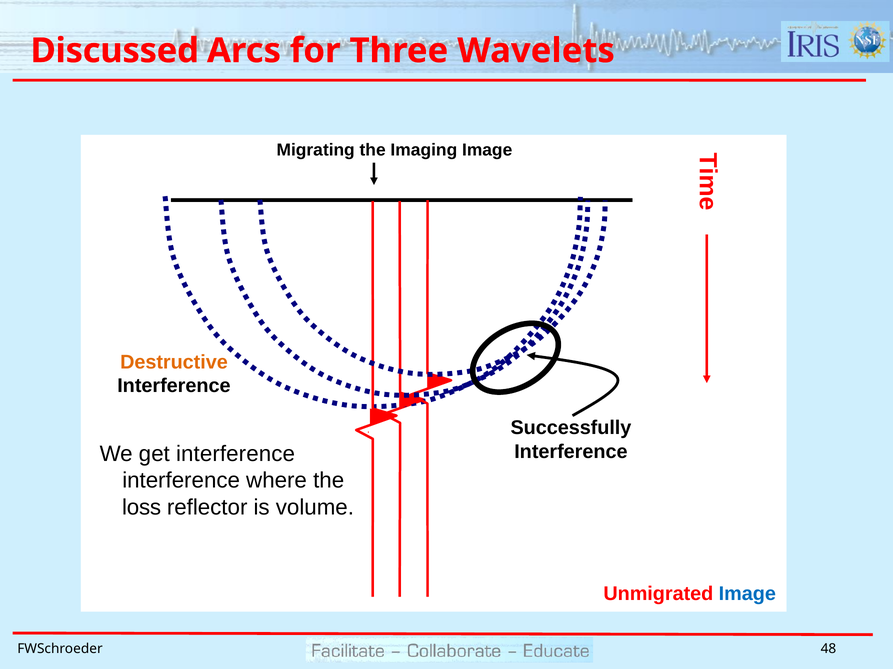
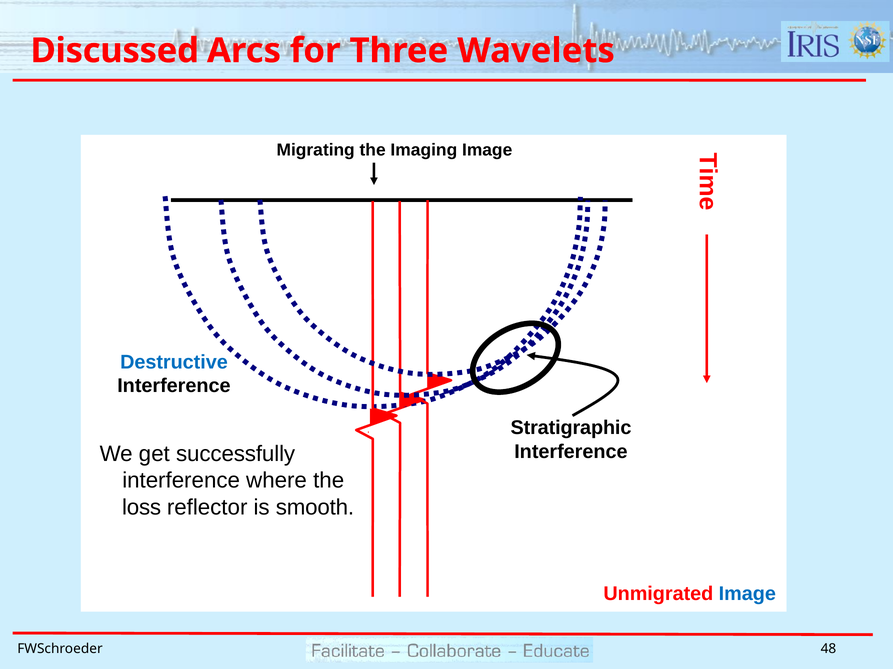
Destructive colour: orange -> blue (174, 362)
Successfully: Successfully -> Stratigraphic (571, 428)
get interference: interference -> successfully (236, 454)
volume: volume -> smooth (315, 508)
